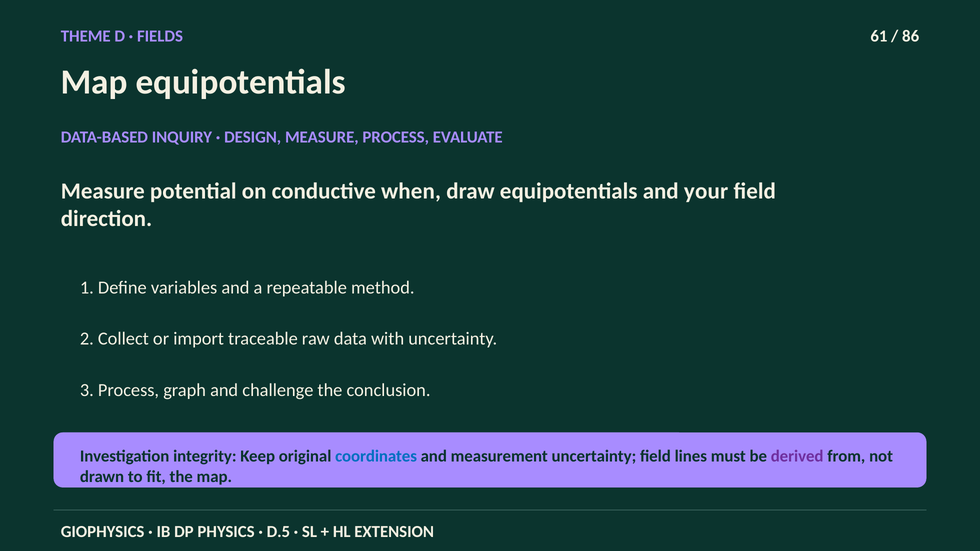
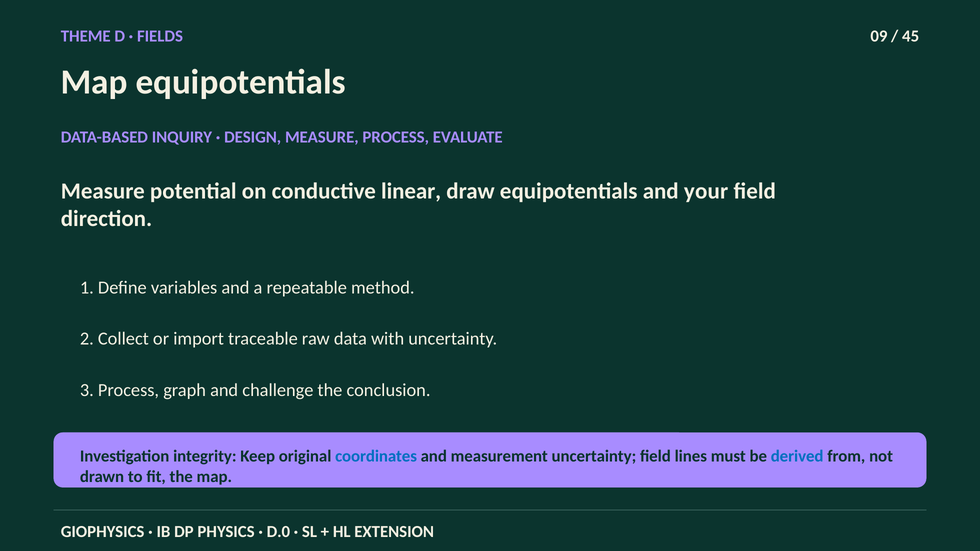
61: 61 -> 09 (879, 36)
86: 86 -> 45 (911, 36)
when: when -> linear (411, 191)
derived colour: purple -> blue (797, 457)
D.5: D.5 -> D.0 (278, 532)
